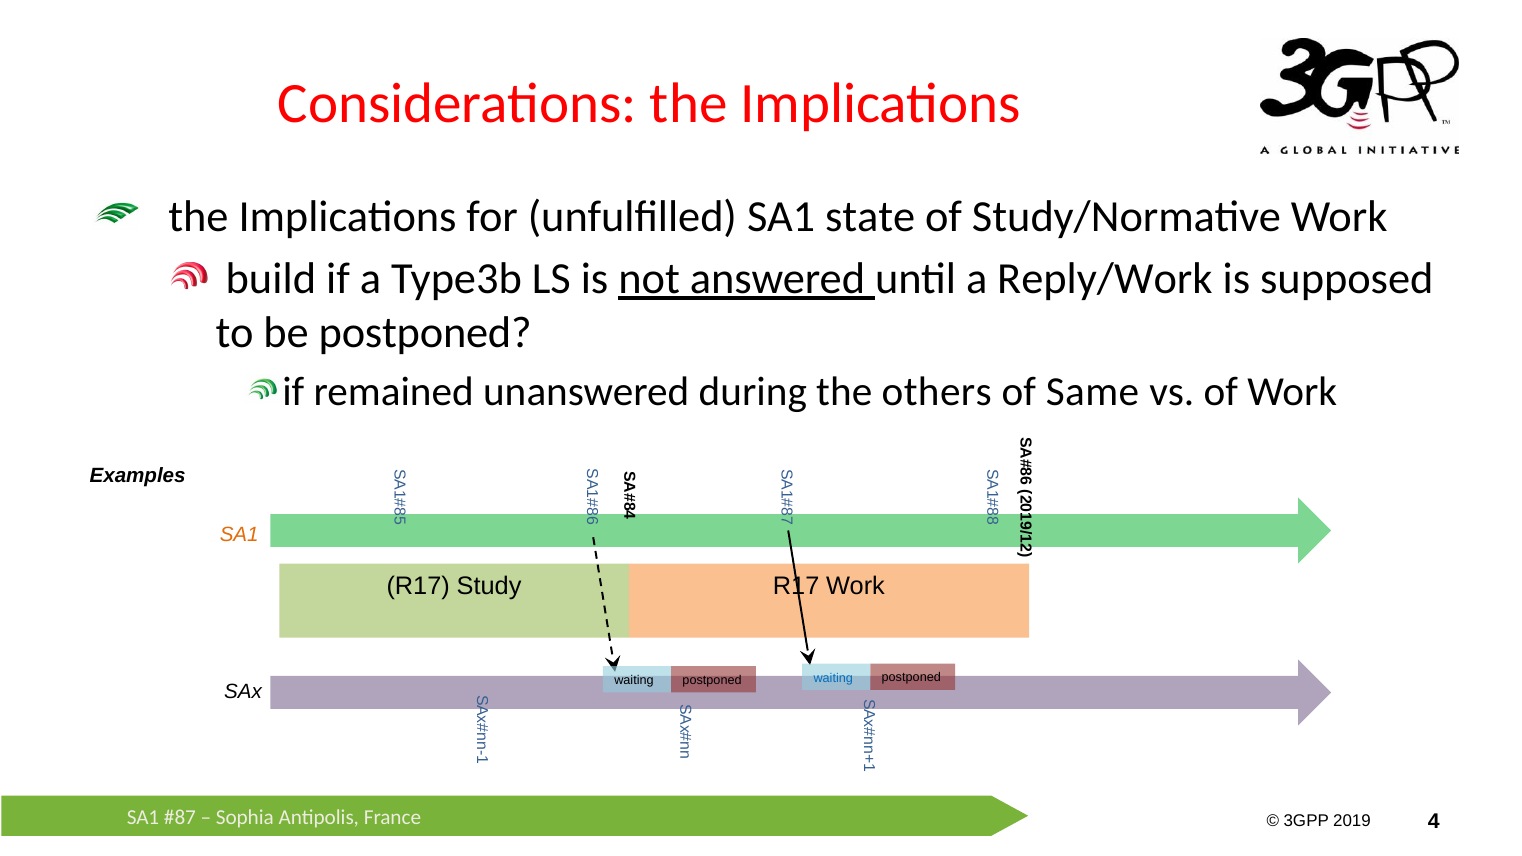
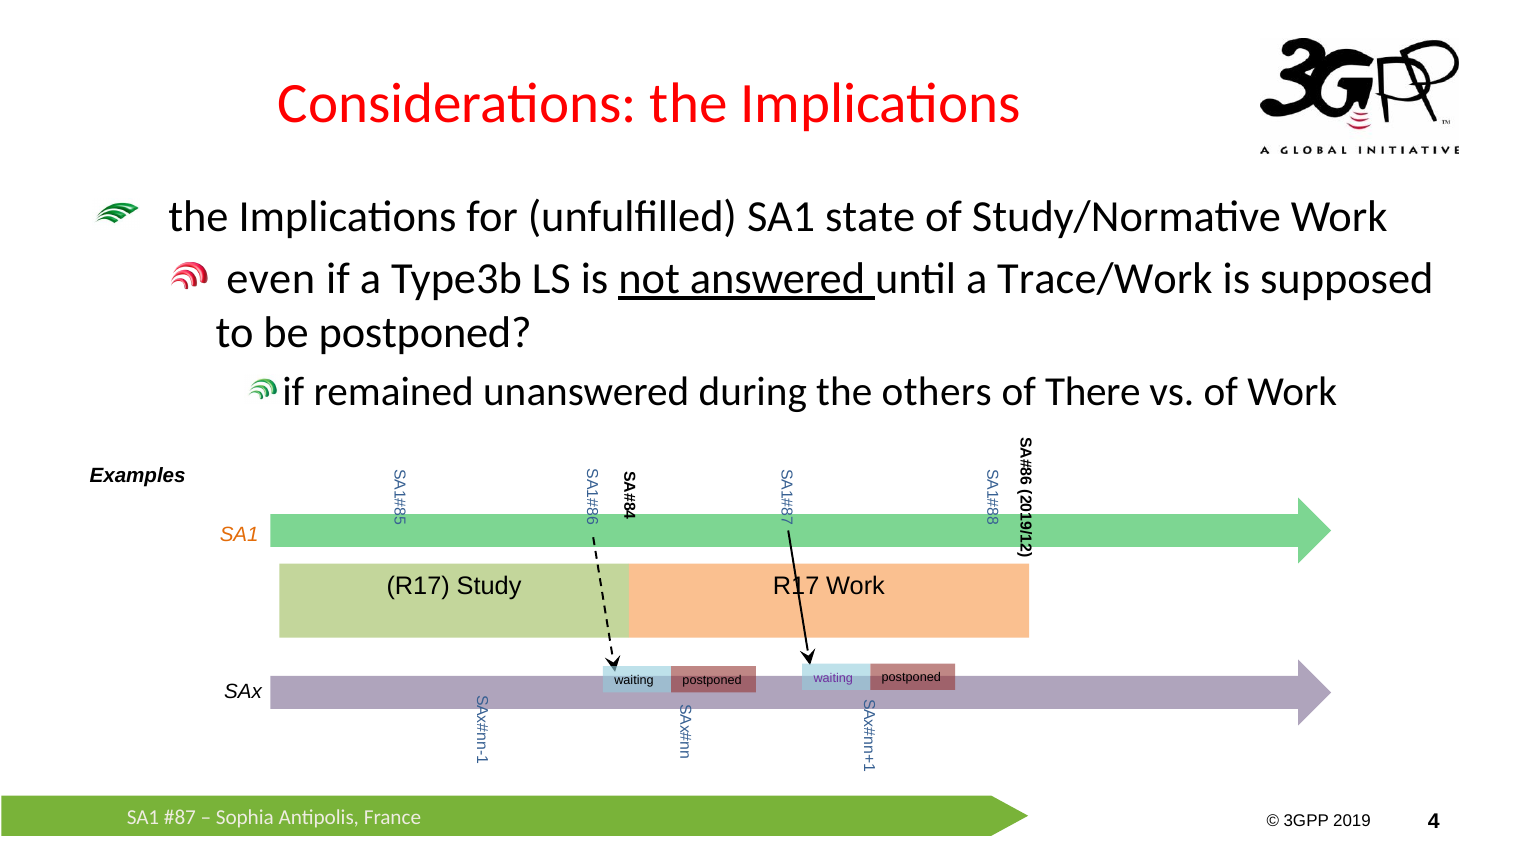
build: build -> even (271, 279)
Reply/Work: Reply/Work -> Trace/Work (1105, 279)
Same: Same -> There (1093, 392)
waiting colour: blue -> purple (833, 678)
